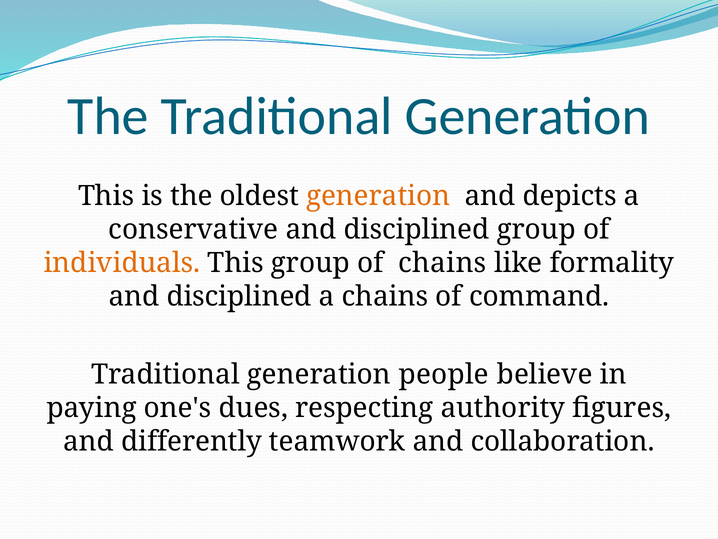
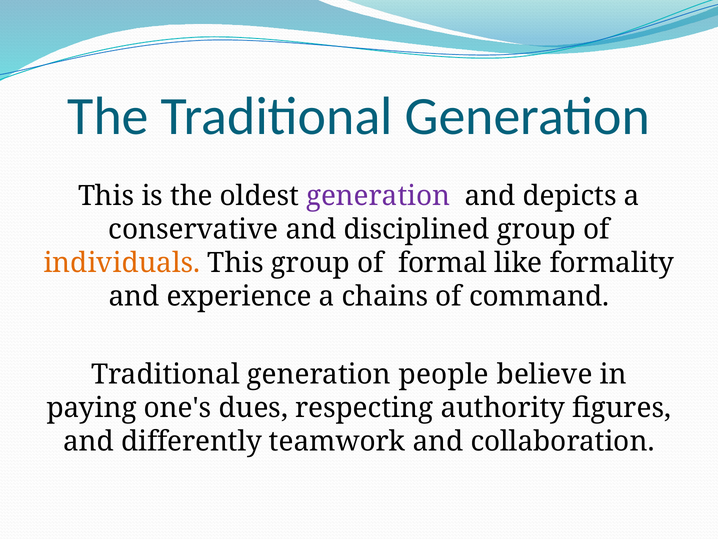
generation colour: orange -> purple (378, 196)
of chains: chains -> formal (443, 263)
disciplined: disciplined -> experience (239, 296)
